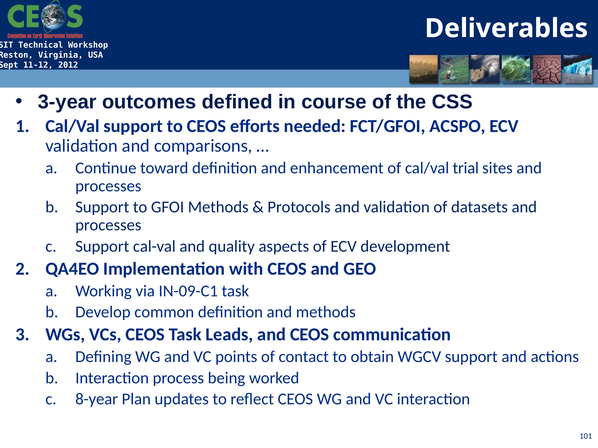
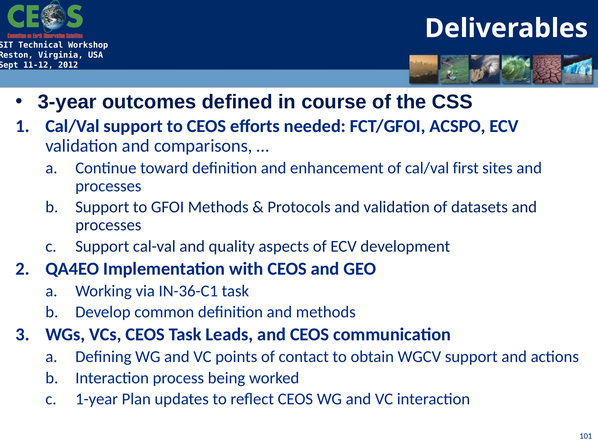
trial: trial -> first (466, 168)
IN-09-C1: IN-09-C1 -> IN-36-C1 (188, 291)
8-year: 8-year -> 1-year (97, 400)
